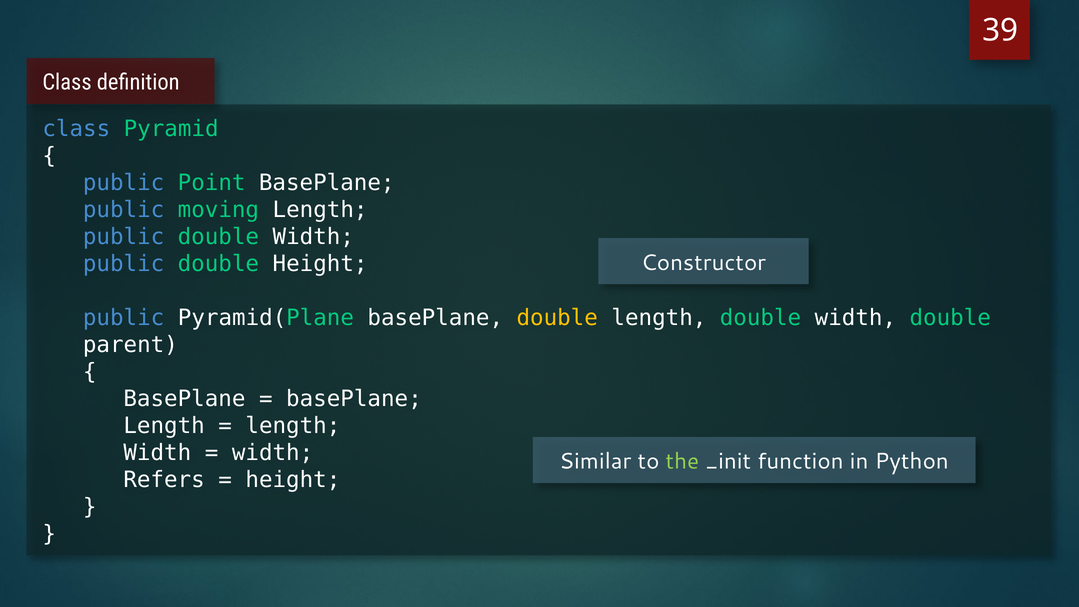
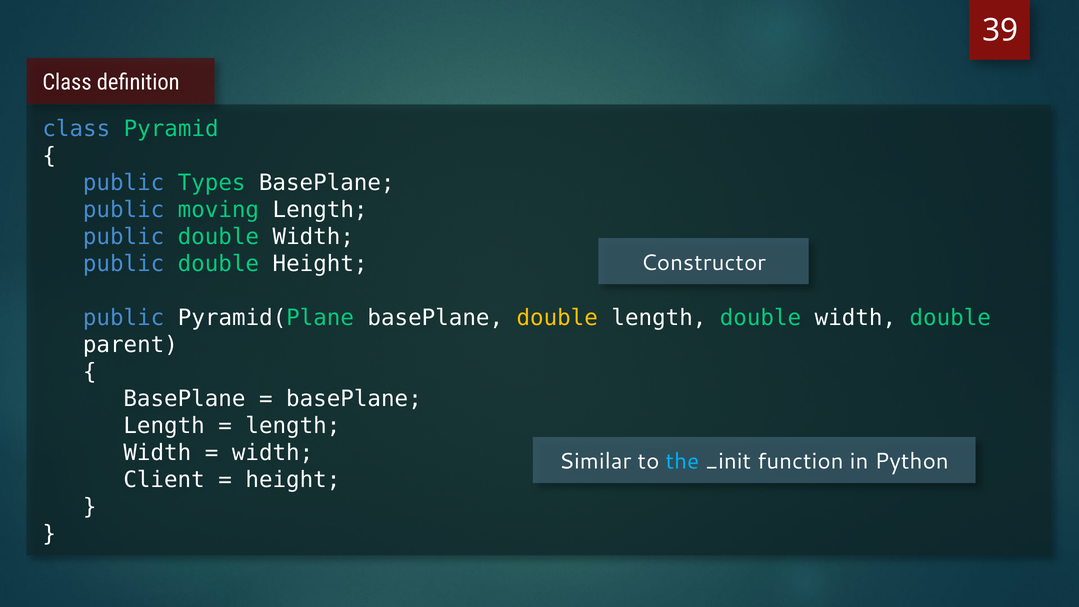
Point: Point -> Types (212, 183)
the colour: light green -> light blue (682, 462)
Refers: Refers -> Client (164, 480)
